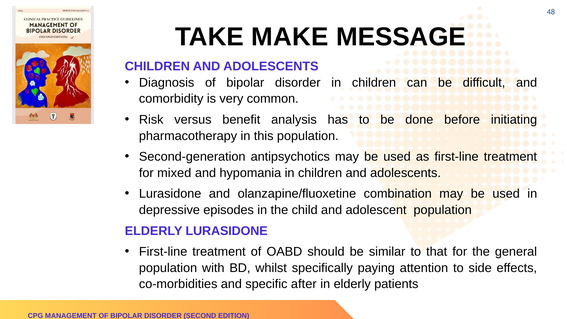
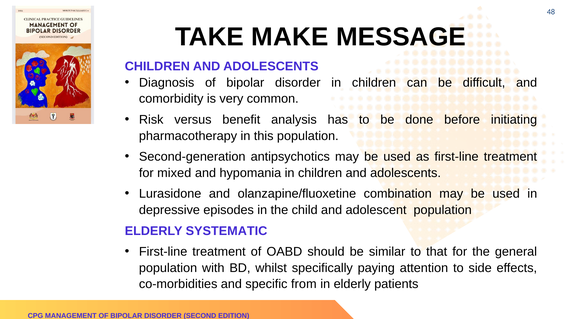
ELDERLY LURASIDONE: LURASIDONE -> SYSTEMATIC (227, 231)
after: after -> from (304, 284)
